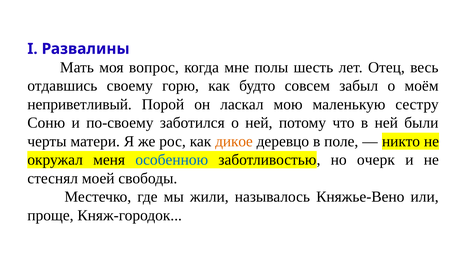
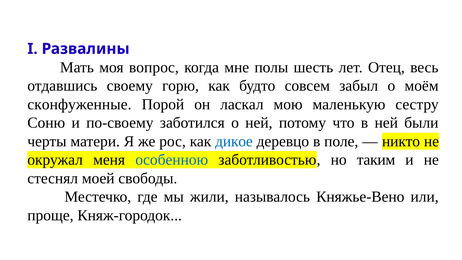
неприветливый: неприветливый -> сконфуженные (79, 104)
дикое colour: orange -> blue (234, 141)
очерк: очерк -> таким (376, 160)
